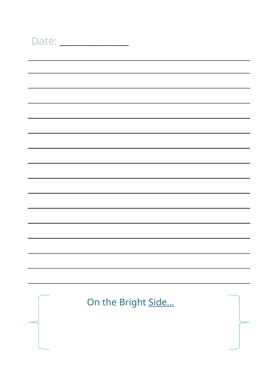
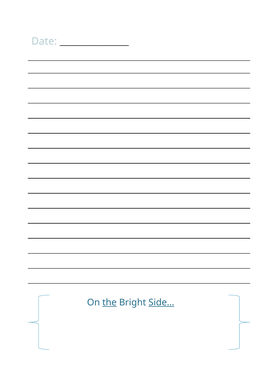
the underline: none -> present (110, 303)
